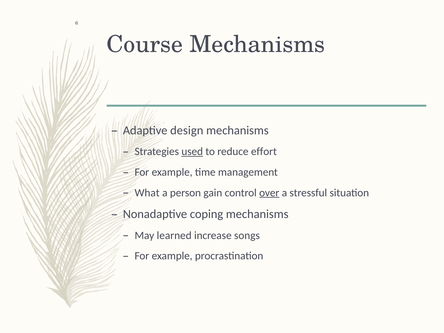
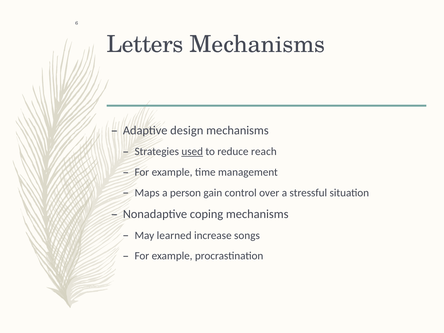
Course: Course -> Letters (145, 44)
effort: effort -> reach (264, 152)
What: What -> Maps (147, 193)
over underline: present -> none (269, 193)
